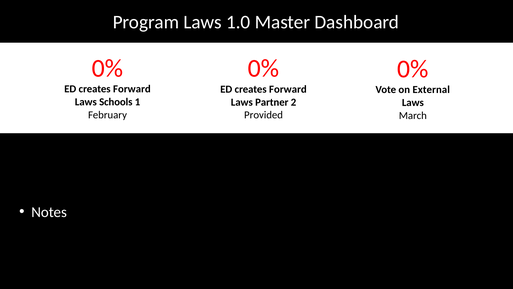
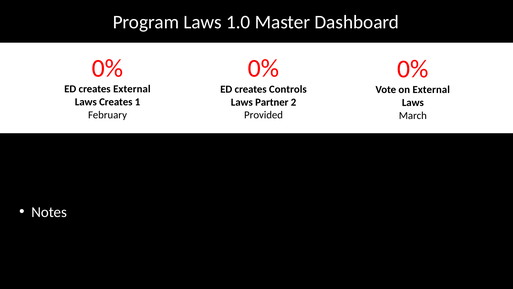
Forward: Forward -> External (132, 89)
Forward: Forward -> Controls (288, 89)
Laws Schools: Schools -> Creates (116, 102)
